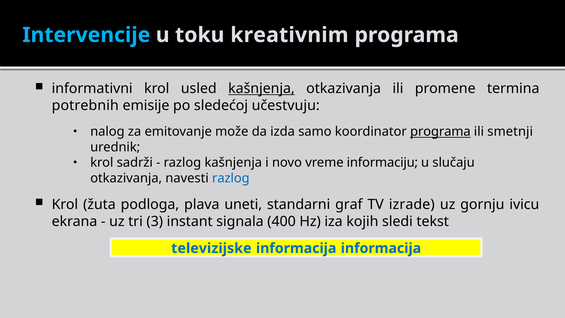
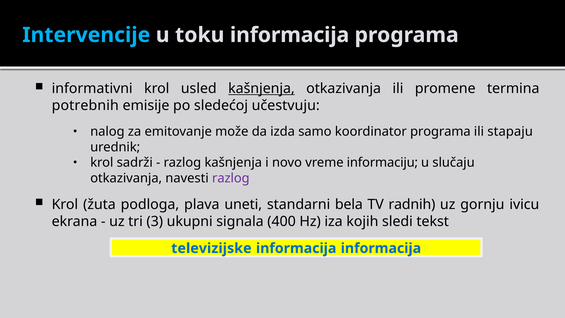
toku kreativnim: kreativnim -> informacija (290, 35)
programa underline: present -> none (440, 132)
smetnji: smetnji -> stapaju (510, 132)
razlog colour: blue -> purple (231, 178)
graf: graf -> bela (349, 204)
izrade: izrade -> radnih (412, 204)
instant: instant -> ukupni (190, 221)
